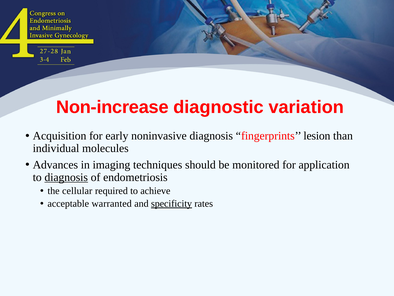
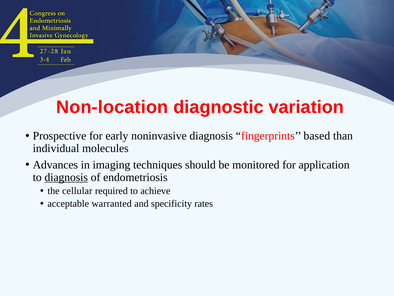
Non-increase: Non-increase -> Non-location (112, 107)
Acquisition: Acquisition -> Prospective (60, 136)
lesion: lesion -> based (317, 136)
specificity underline: present -> none (171, 203)
